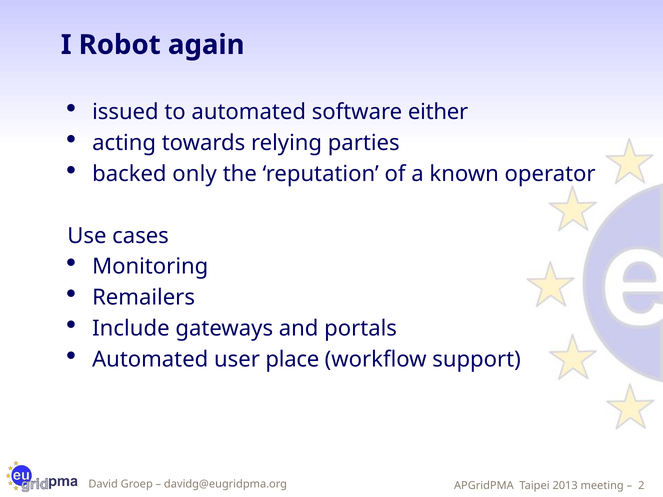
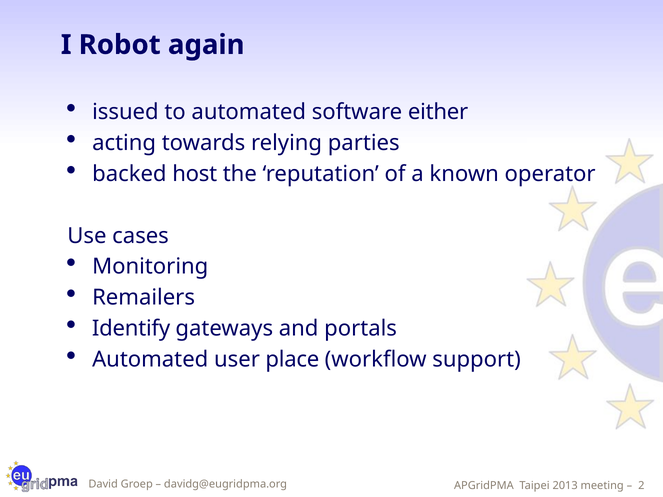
only: only -> host (195, 174)
Include: Include -> Identify (131, 329)
